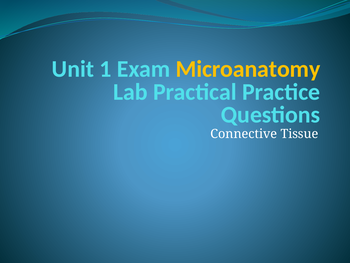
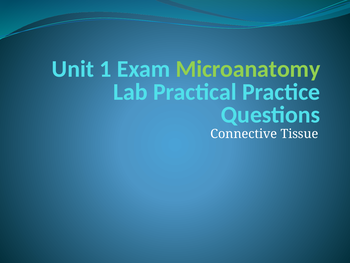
Microanatomy colour: yellow -> light green (248, 69)
